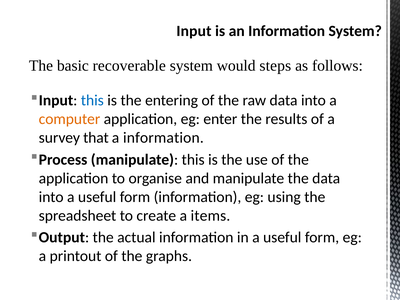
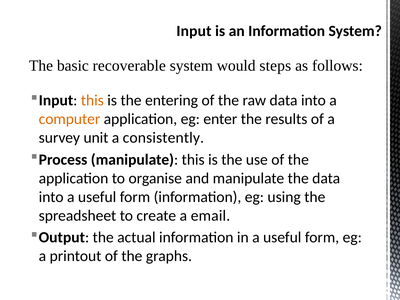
this colour: blue -> orange (92, 100)
that: that -> unit (96, 138)
a information: information -> consistently (163, 138)
items: items -> email (210, 216)
